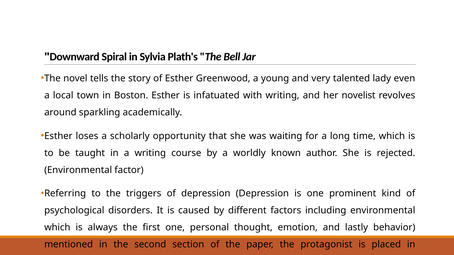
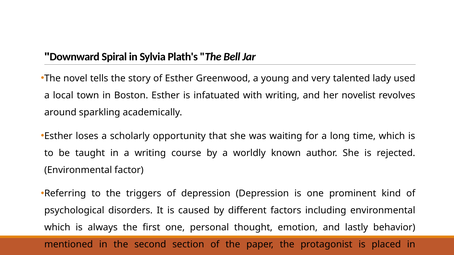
even: even -> used (404, 78)
